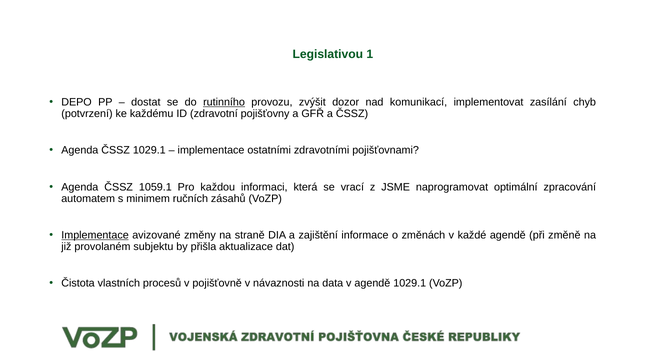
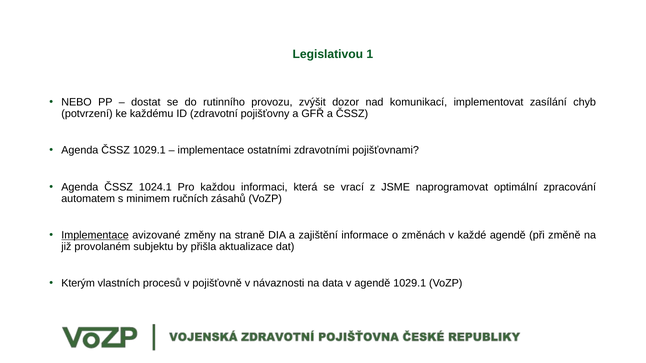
DEPO: DEPO -> NEBO (77, 102)
rutinního underline: present -> none (224, 102)
1059.1: 1059.1 -> 1024.1 (155, 187)
Čistota: Čistota -> Kterým (78, 284)
